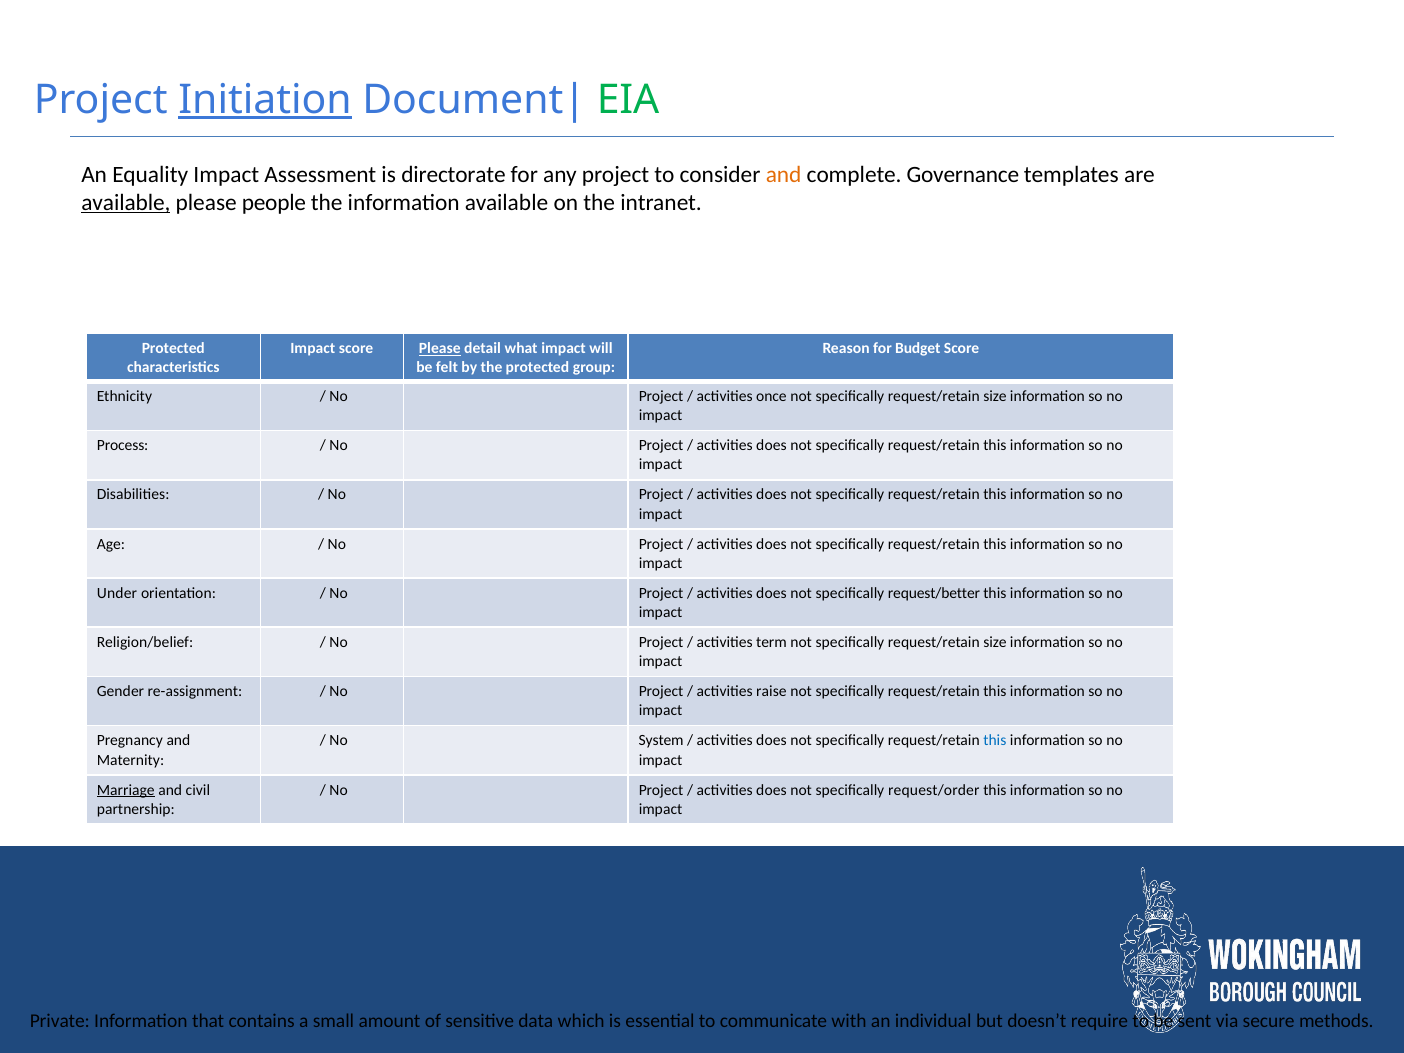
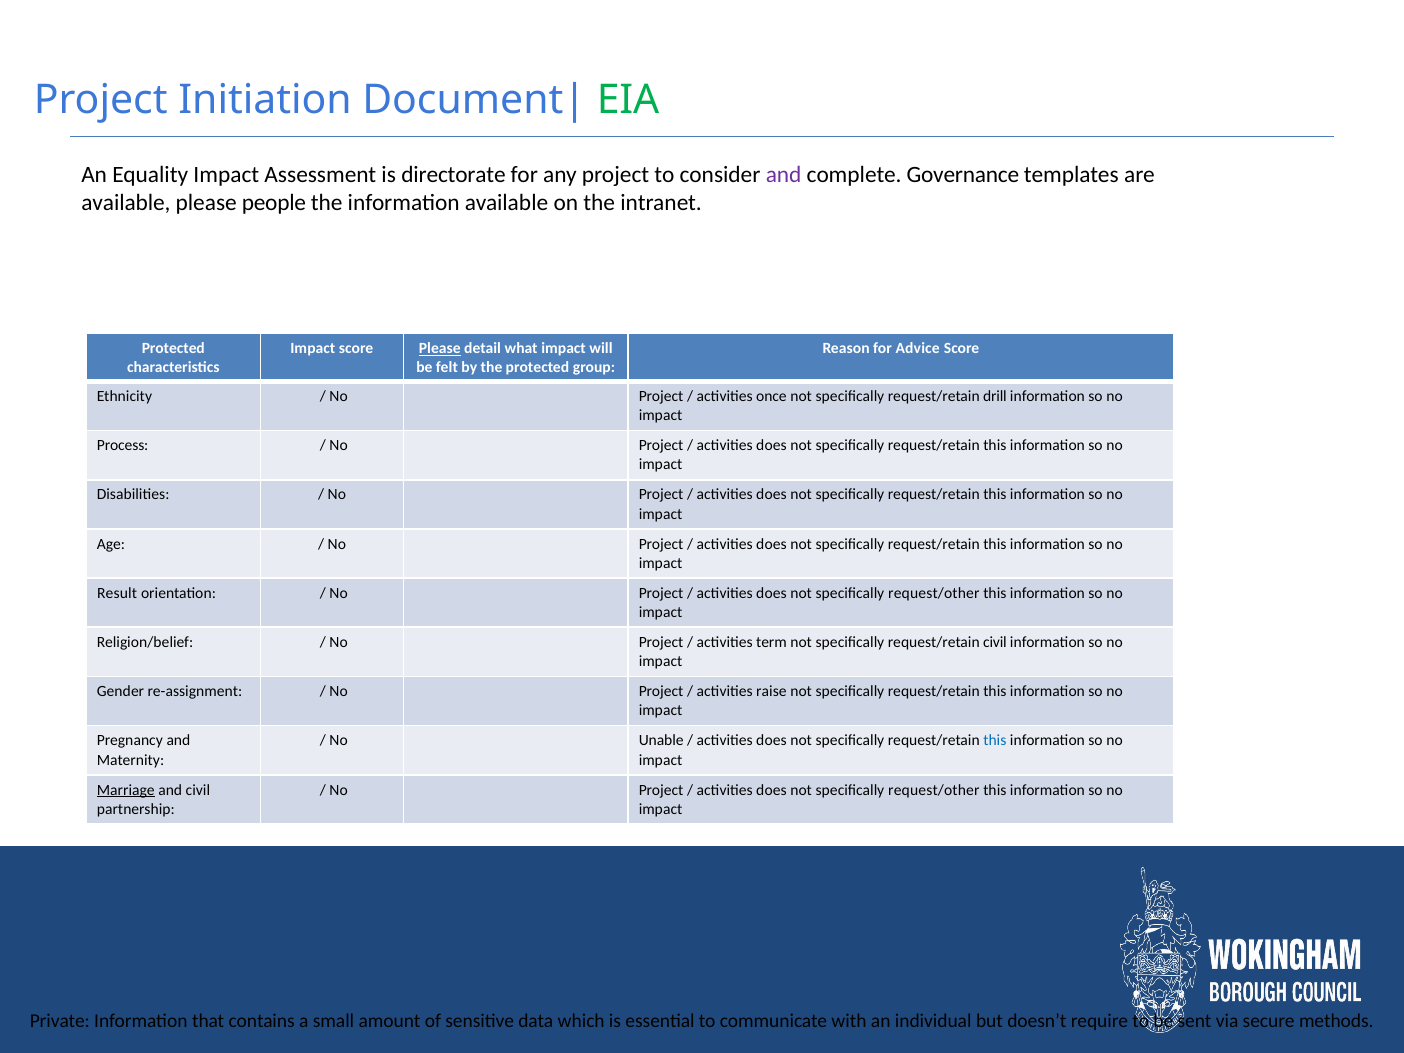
Initiation underline: present -> none (265, 100)
and colour: orange -> purple (784, 175)
available underline: present -> none (126, 203)
Budget: Budget -> Advice (918, 348)
size: size -> drill (995, 396)
Under: Under -> Result (117, 593)
request/better: request/better -> request/other (934, 593)
size: size -> civil (995, 642)
System: System -> Unable (661, 741)
request/order: request/order -> request/other (934, 790)
